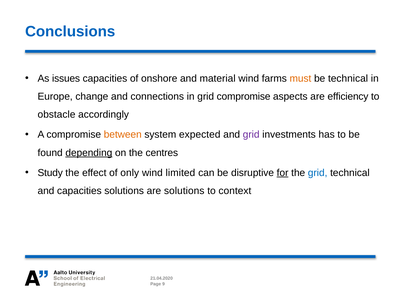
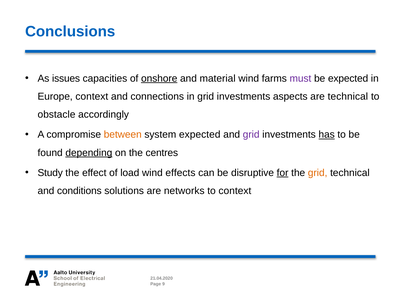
onshore underline: none -> present (159, 78)
must colour: orange -> purple (300, 78)
be technical: technical -> expected (348, 78)
Europe change: change -> context (92, 96)
in grid compromise: compromise -> investments (244, 96)
are efficiency: efficiency -> technical (348, 96)
has underline: none -> present (327, 135)
only: only -> load (130, 173)
limited: limited -> effects (180, 173)
grid colour: blue -> orange (318, 173)
and capacities: capacities -> conditions (79, 191)
are solutions: solutions -> networks (184, 191)
